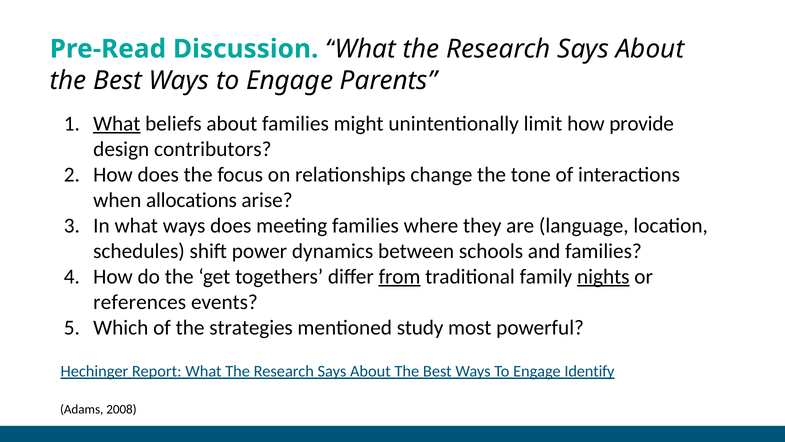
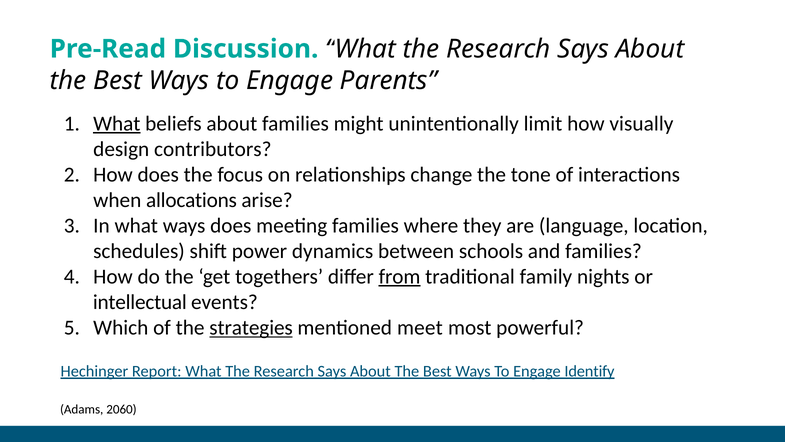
provide: provide -> visually (641, 123)
nights underline: present -> none (603, 276)
references: references -> intellectual (140, 302)
strategies underline: none -> present (251, 327)
study: study -> meet (420, 327)
2008: 2008 -> 2060 (121, 409)
